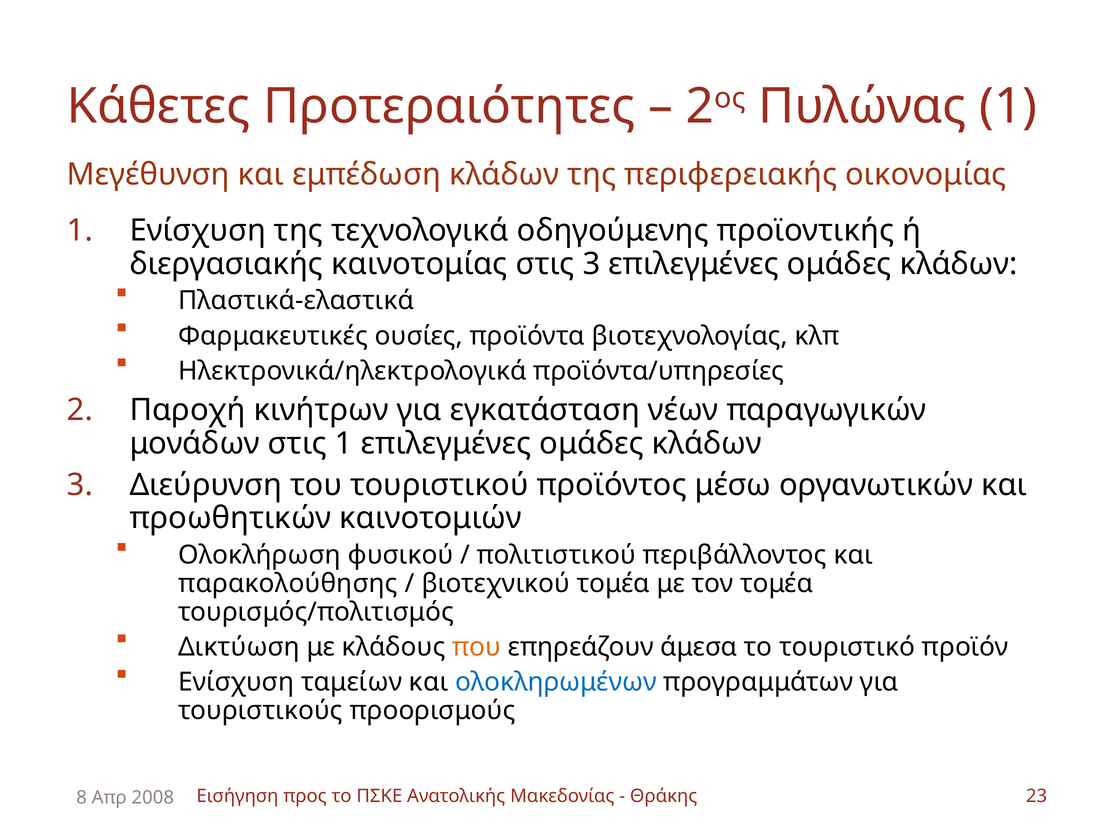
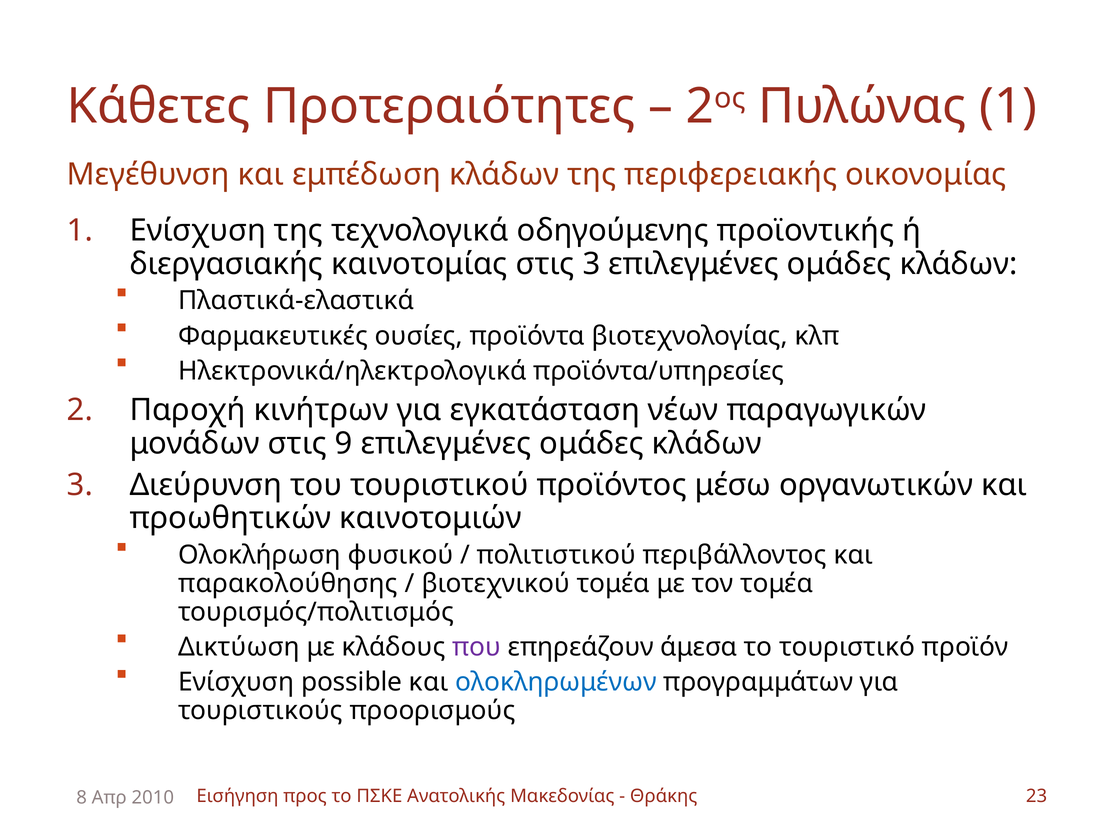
στις 1: 1 -> 9 (344, 444)
που colour: orange -> purple (477, 647)
ταμείων: ταμείων -> possible (352, 683)
2008: 2008 -> 2010 (153, 798)
